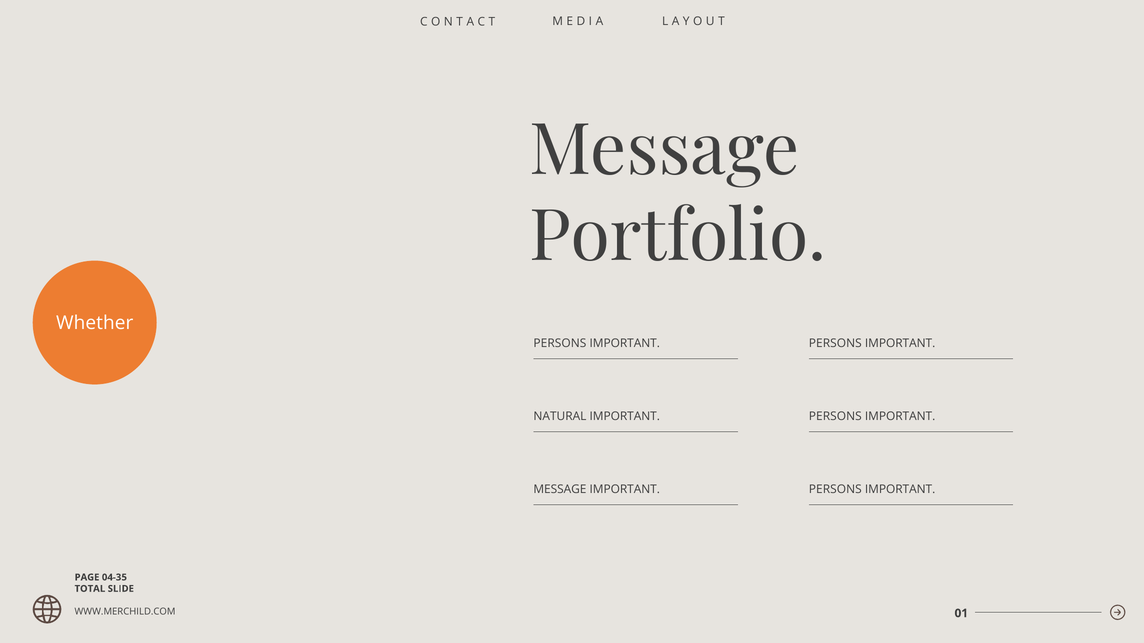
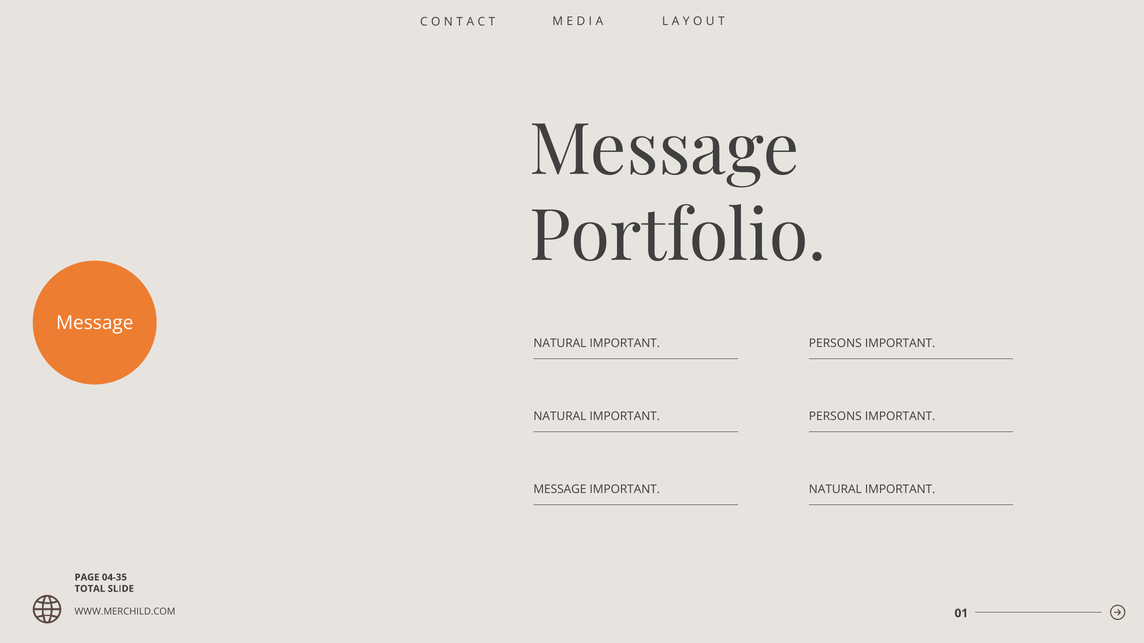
Whether: Whether -> Message (95, 323)
PERSONS: PERSONS -> NATURAL (560, 343)
PERSONS: PERSONS -> NATURAL (835, 490)
